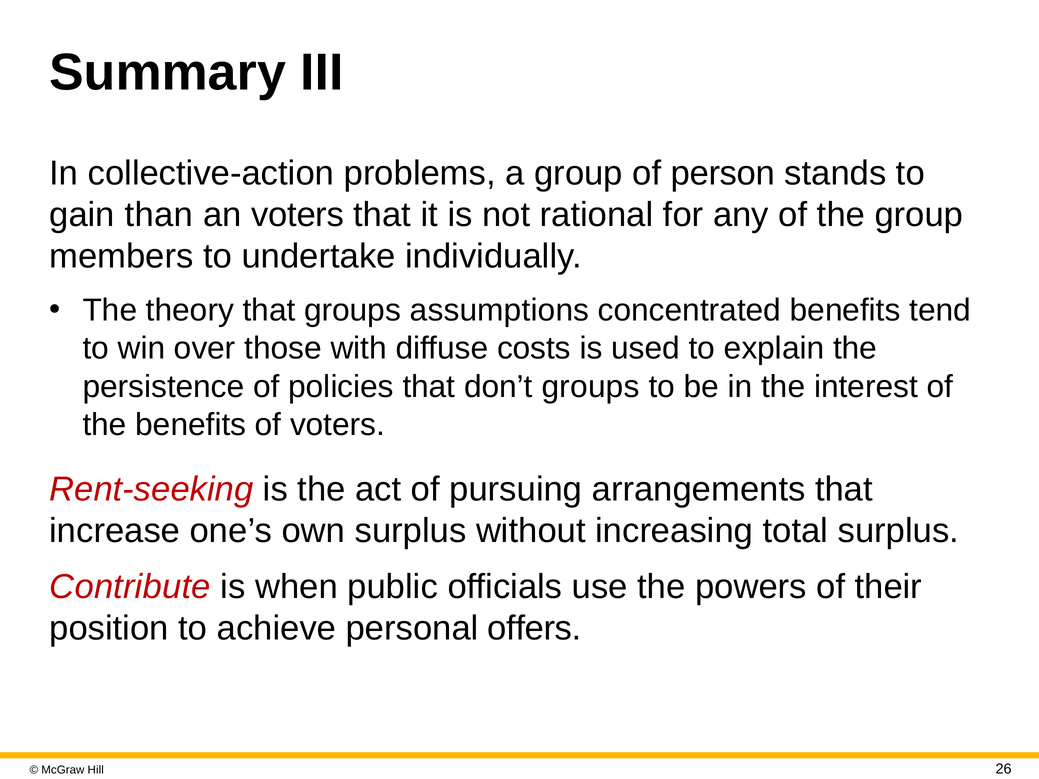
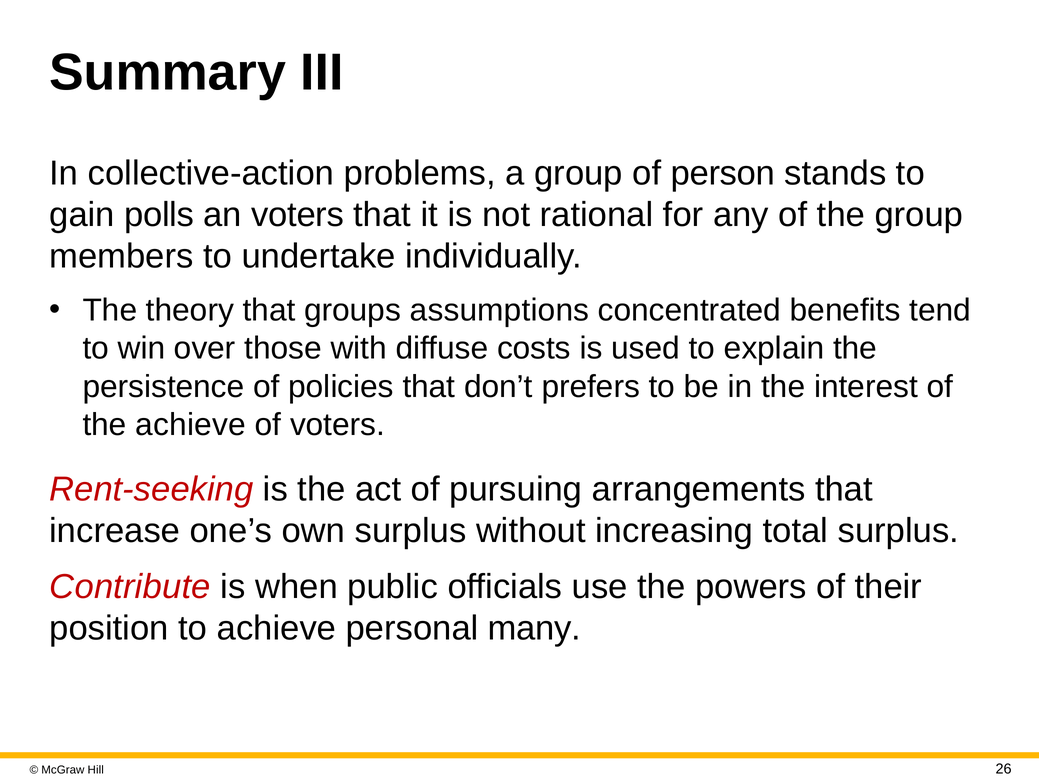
than: than -> polls (159, 215)
don’t groups: groups -> prefers (591, 387)
the benefits: benefits -> achieve (191, 425)
offers: offers -> many (534, 628)
